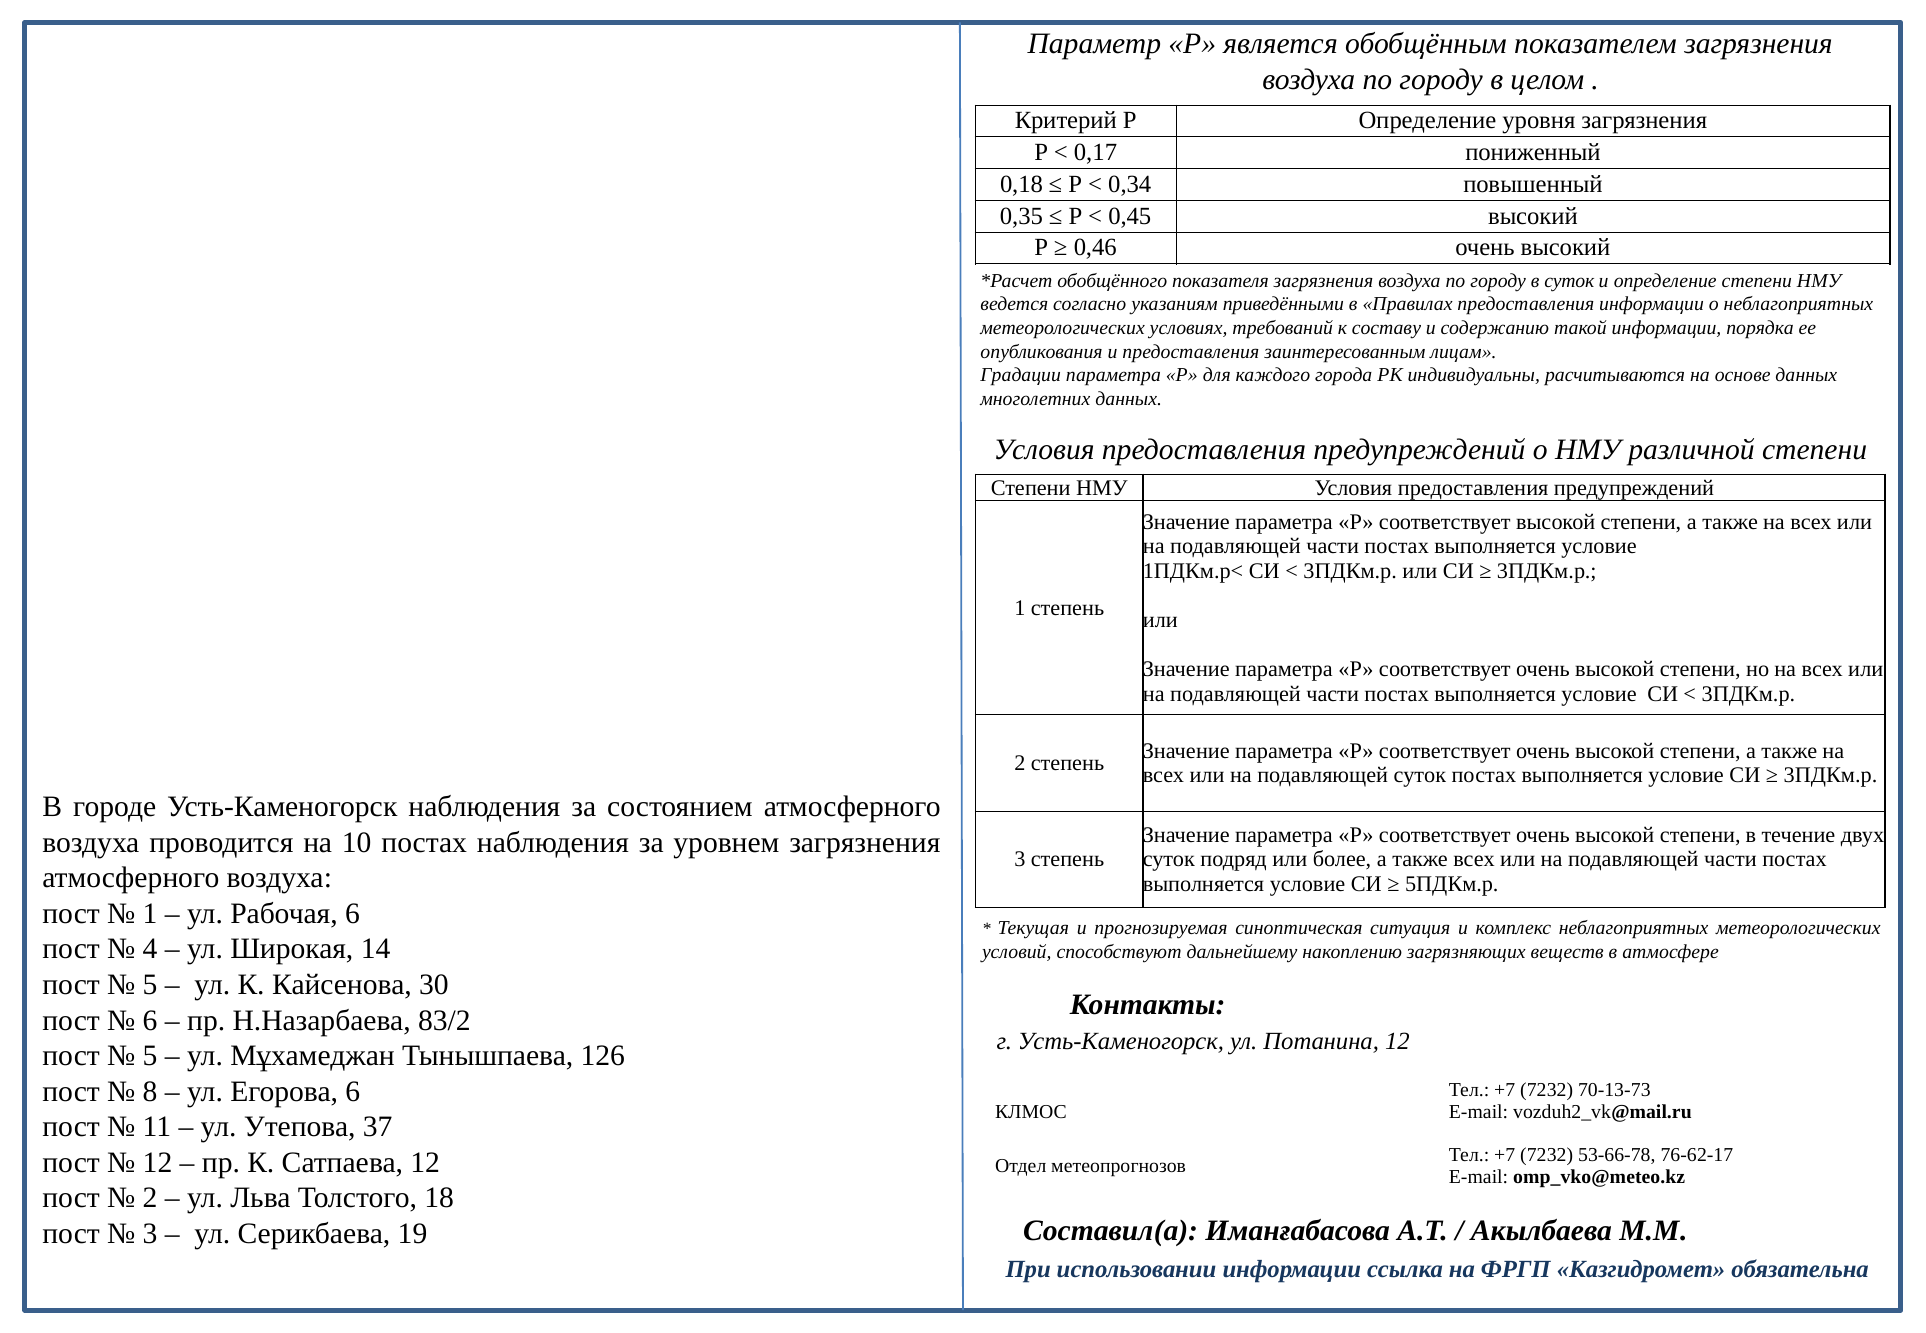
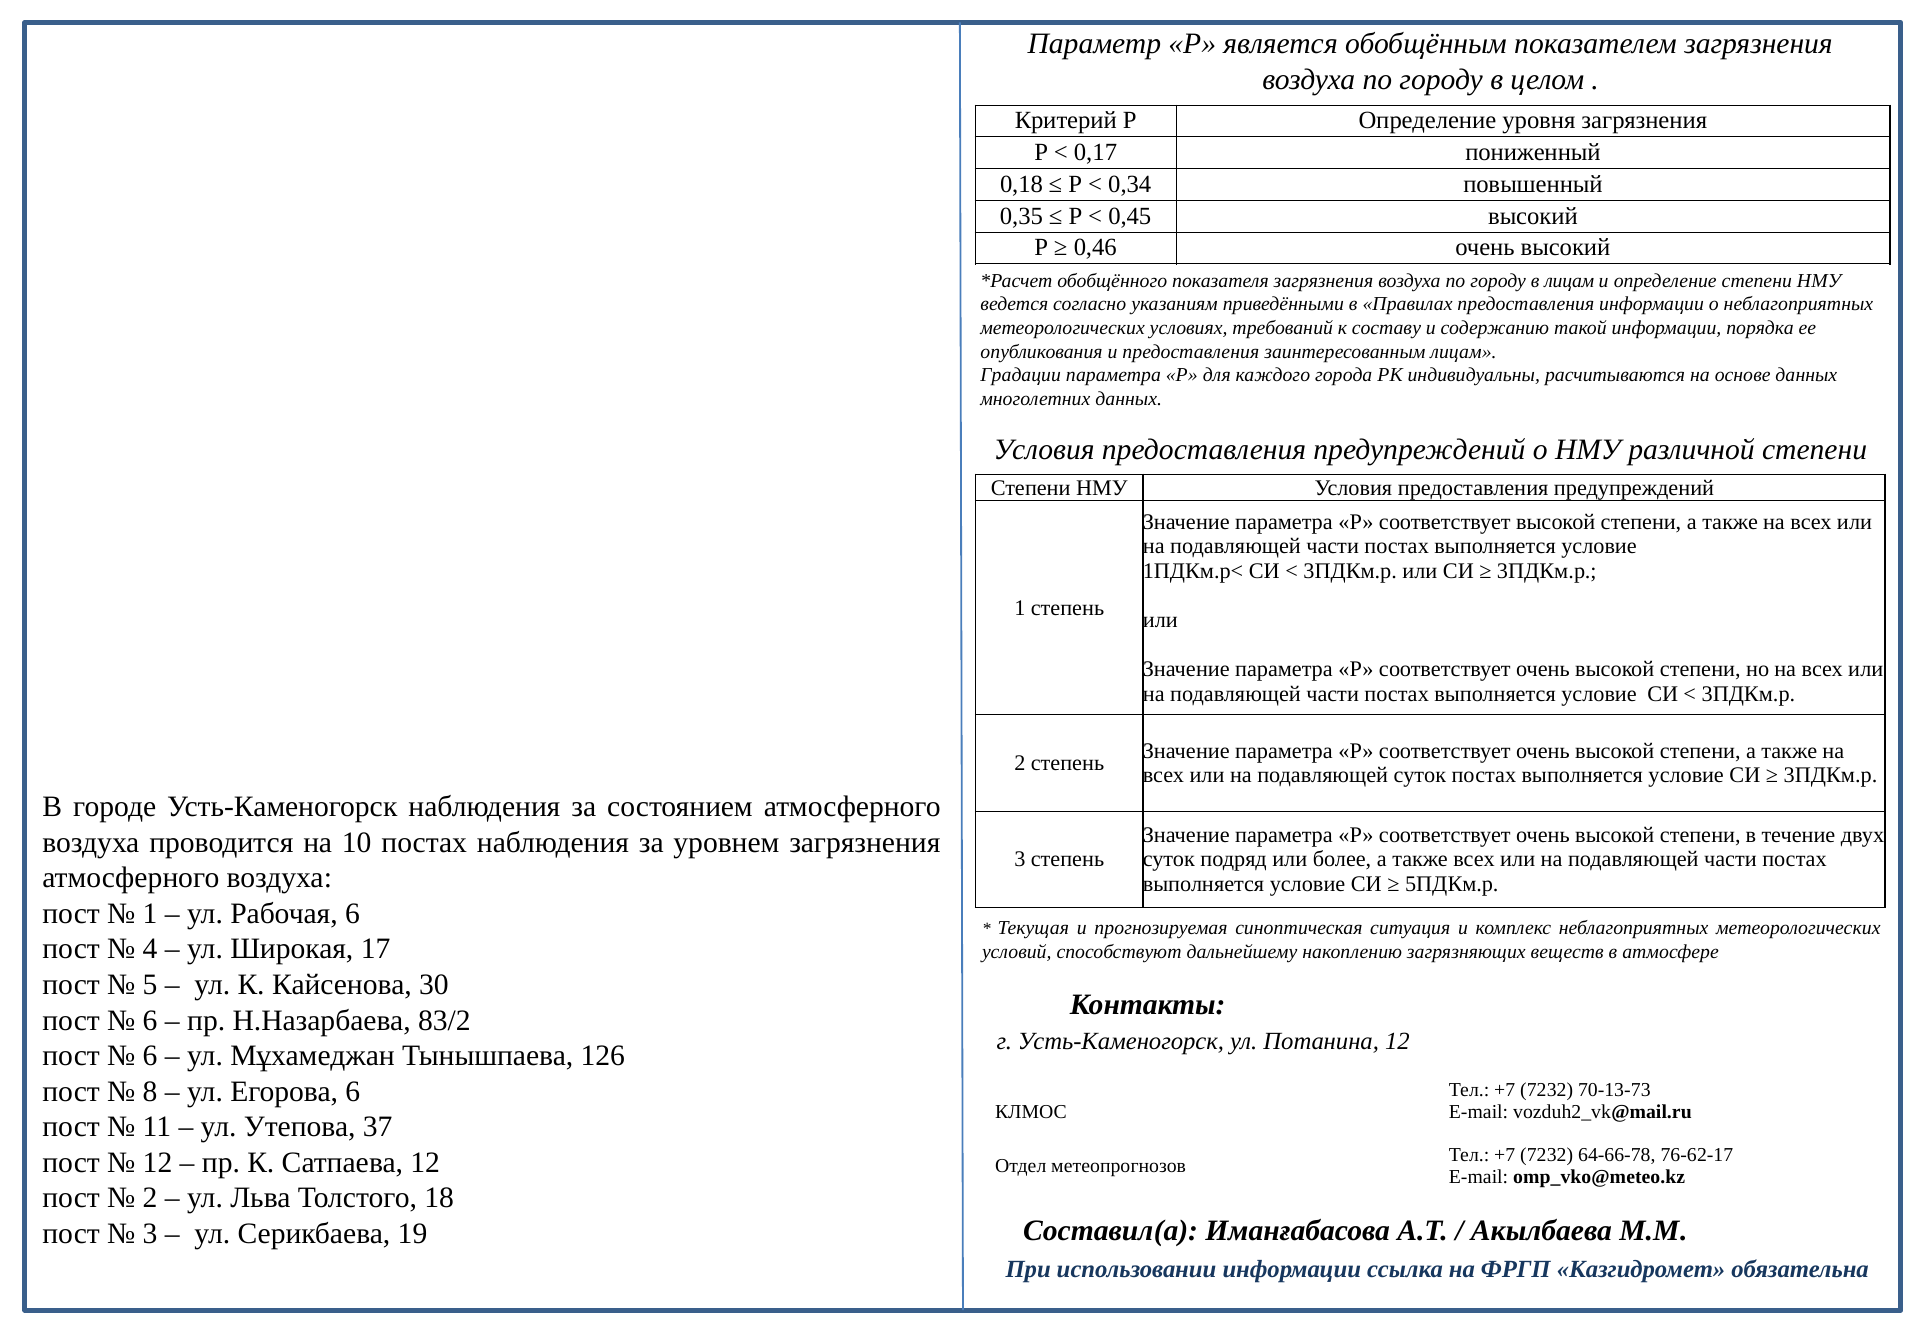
в суток: суток -> лицам (1569, 281)
14: 14 -> 17 (376, 949)
5: 5 -> 6 (150, 1056)
53-66-78: 53-66-78 -> 64-66-78 (1617, 1155)
